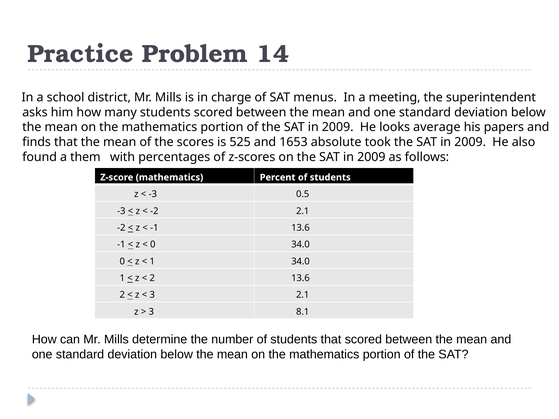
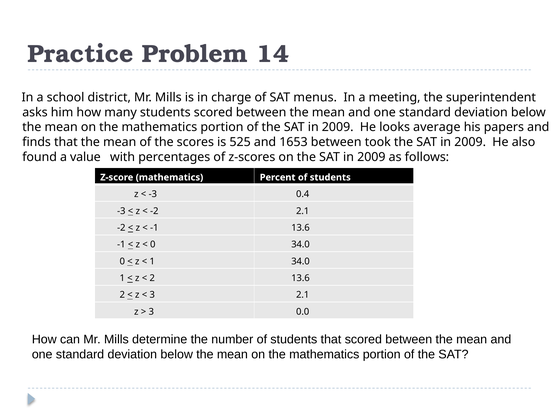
1653 absolute: absolute -> between (336, 142)
them: them -> value (85, 157)
0.5: 0.5 -> 0.4 (303, 194)
8.1: 8.1 -> 0.0 (303, 312)
